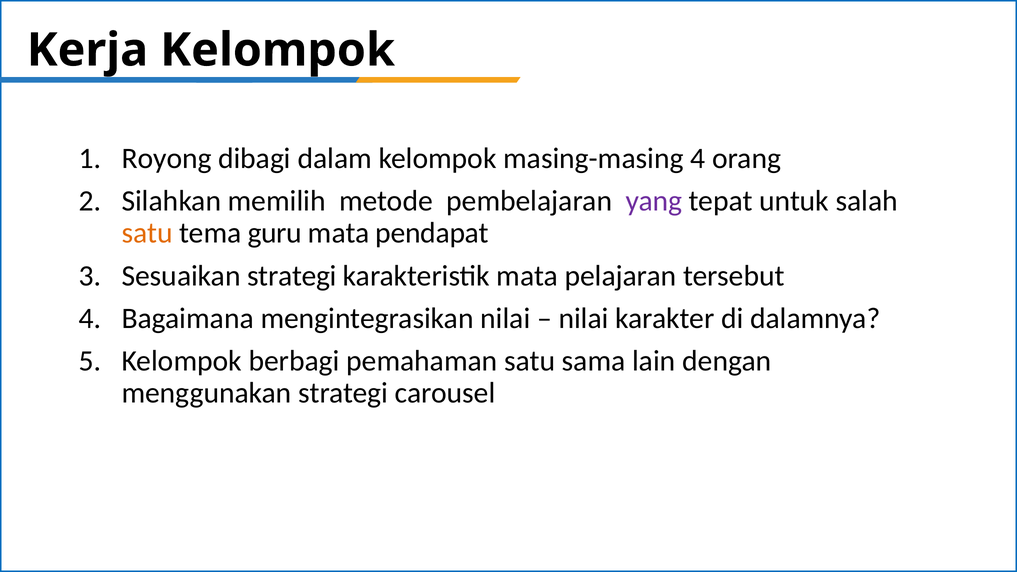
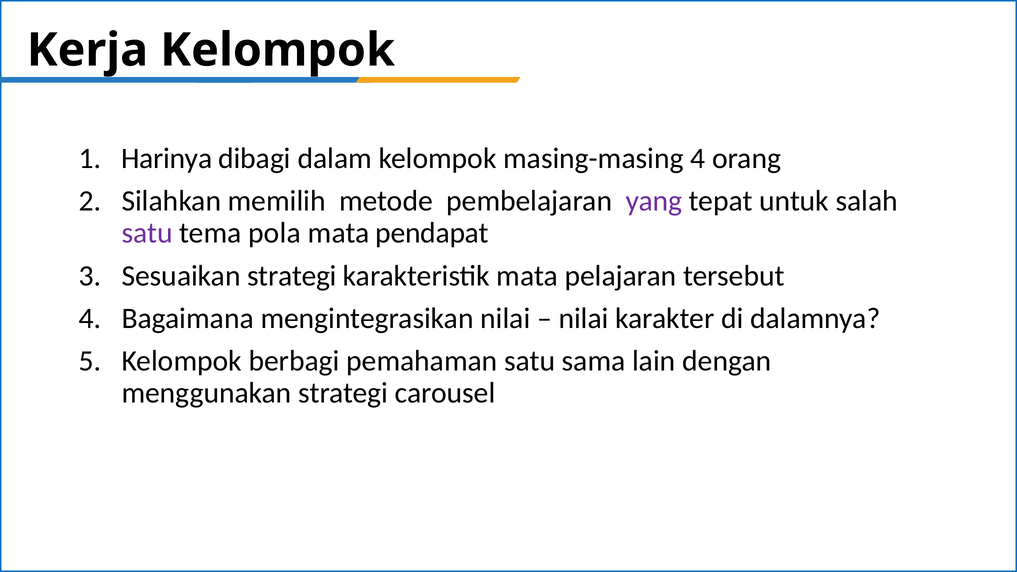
Royong: Royong -> Harinya (167, 158)
satu colour: orange -> purple (147, 233)
guru: guru -> pola (275, 233)
